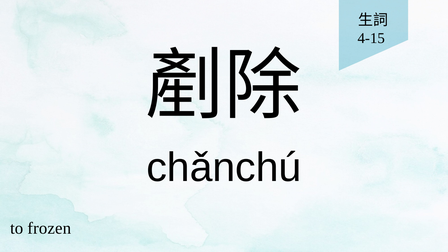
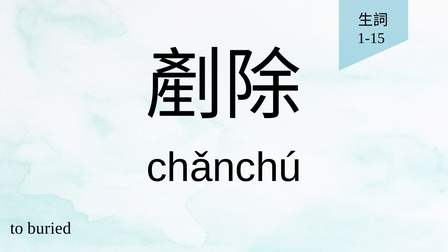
4-15: 4-15 -> 1-15 (371, 38)
frozen: frozen -> buried (49, 228)
